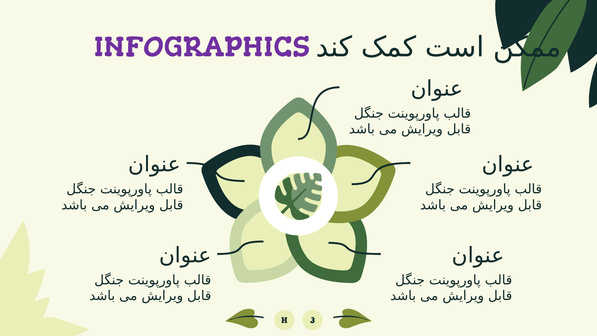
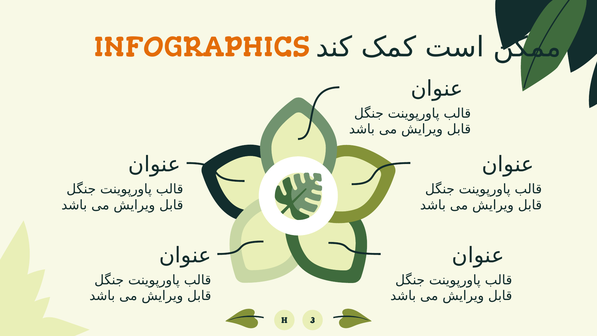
INFOGRAPHICS colour: purple -> orange (202, 47)
